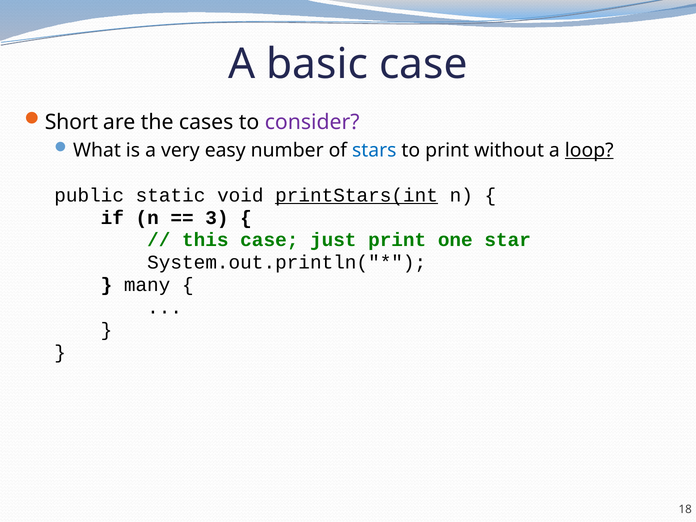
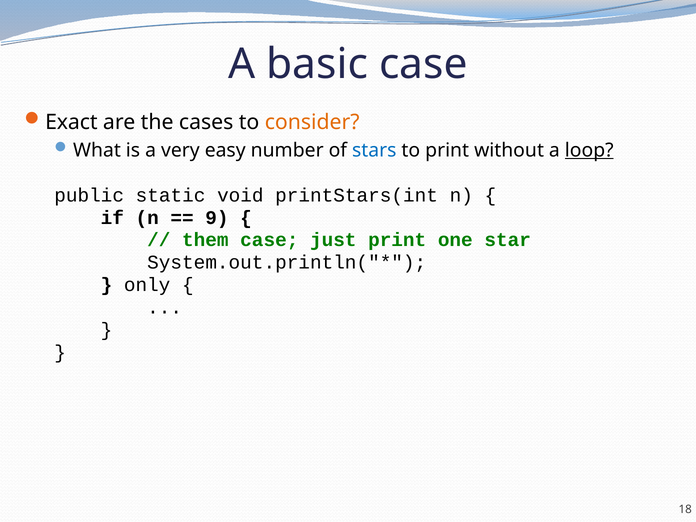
Short: Short -> Exact (71, 122)
consider colour: purple -> orange (312, 122)
printStars(int underline: present -> none (357, 195)
3: 3 -> 9 (217, 218)
this: this -> them (205, 240)
many: many -> only (147, 285)
